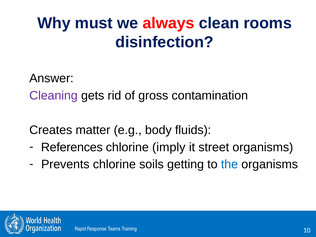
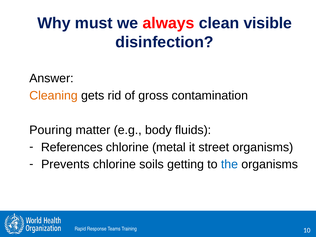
rooms: rooms -> visible (268, 23)
Cleaning colour: purple -> orange (53, 96)
Creates: Creates -> Pouring (51, 130)
imply: imply -> metal (169, 147)
